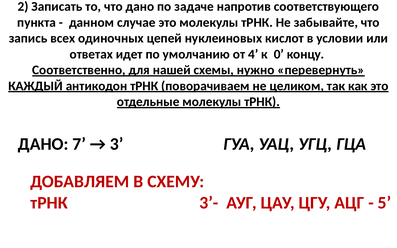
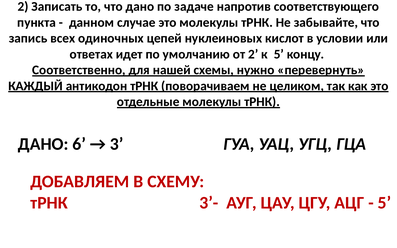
от 4: 4 -> 2 (253, 54)
к 0: 0 -> 5 (279, 54)
7: 7 -> 6 (79, 144)
